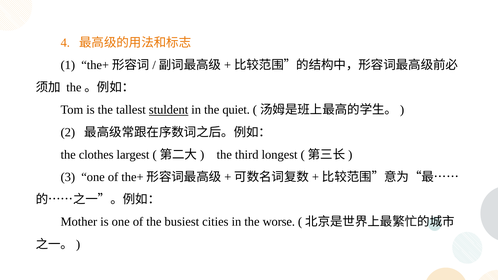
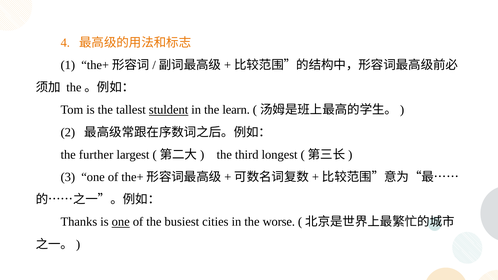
quiet: quiet -> learn (236, 110)
clothes: clothes -> further (96, 155)
Mother: Mother -> Thanks (79, 222)
one underline: none -> present (121, 222)
